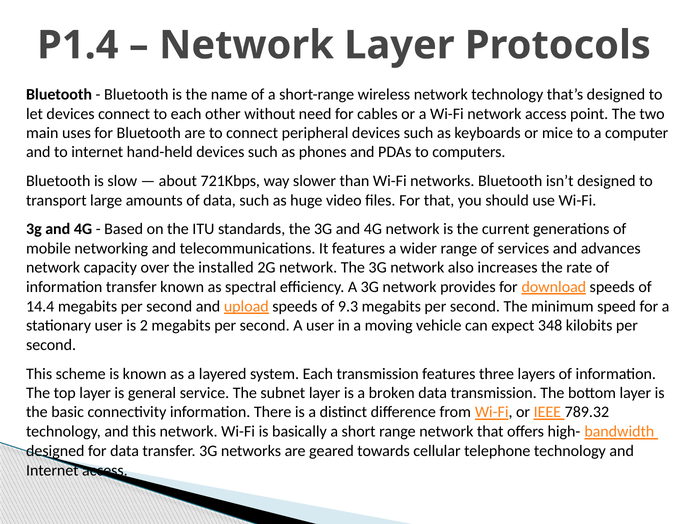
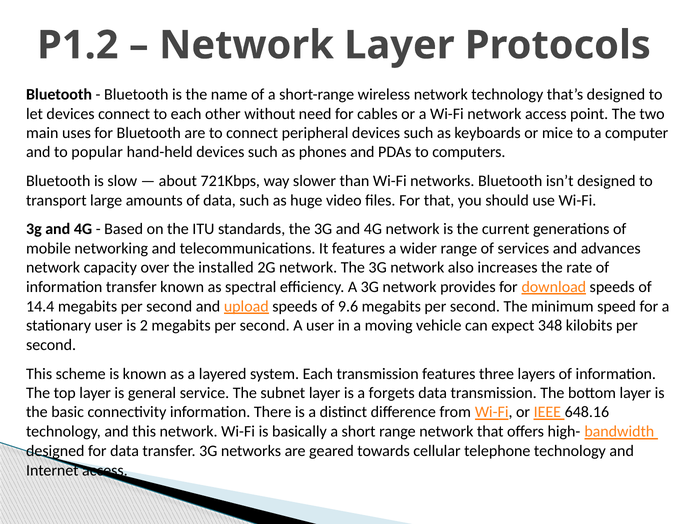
P1.4: P1.4 -> P1.2 (78, 45)
to internet: internet -> popular (97, 152)
9.3: 9.3 -> 9.6 (348, 306)
broken: broken -> forgets (392, 393)
789.32: 789.32 -> 648.16 (587, 412)
